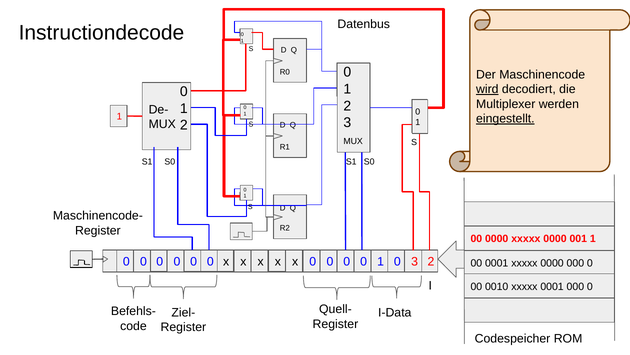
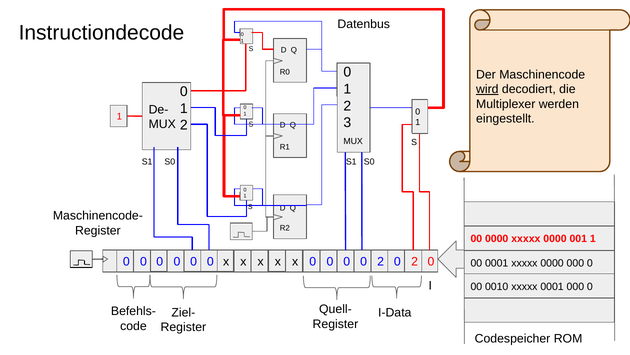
eingestellt underline: present -> none (505, 118)
1: 1 -> 2 (381, 261)
3: 3 -> 2 (415, 261)
2: 2 -> 0 (431, 261)
